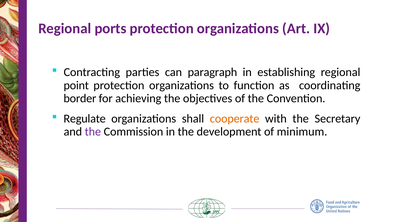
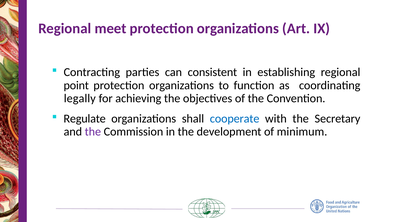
ports: ports -> meet (110, 29)
paragraph: paragraph -> consistent (212, 72)
border: border -> legally (80, 98)
cooperate colour: orange -> blue (235, 119)
